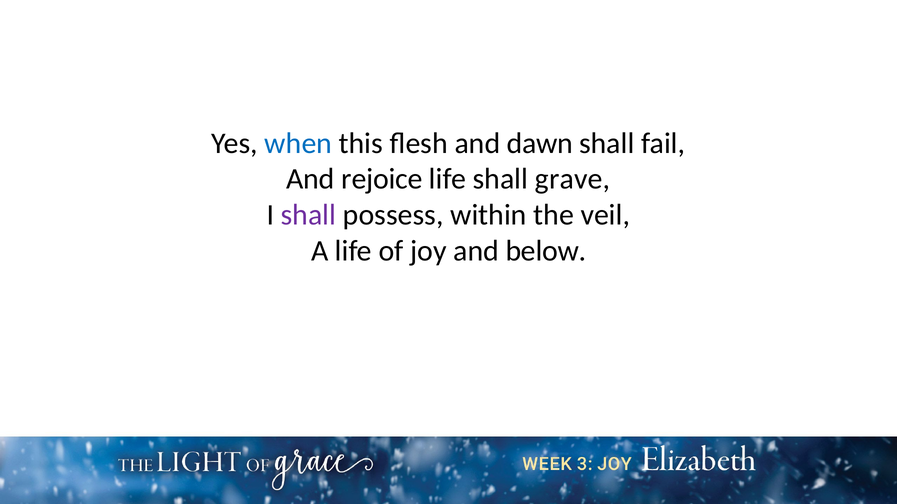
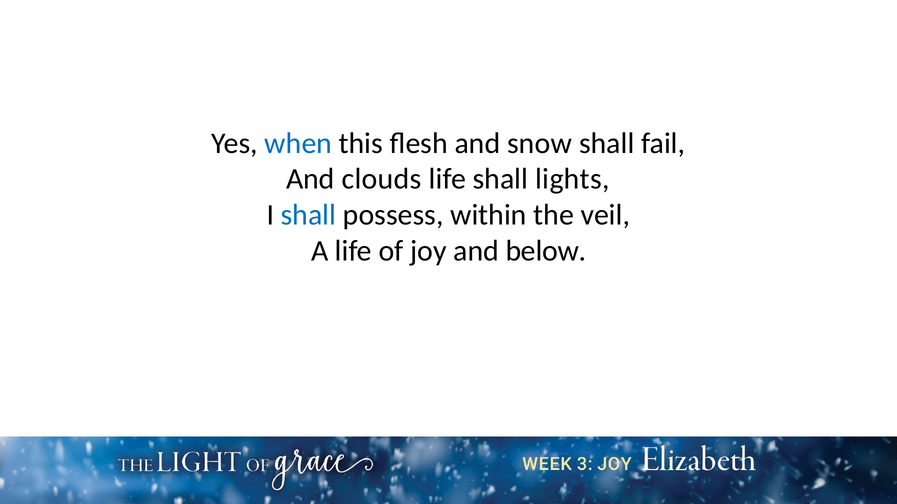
dawn: dawn -> snow (540, 143)
rejoice: rejoice -> clouds (382, 179)
grave: grave -> lights (573, 179)
shall colour: purple -> blue (308, 215)
